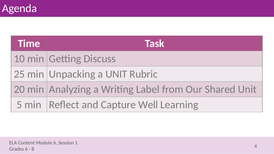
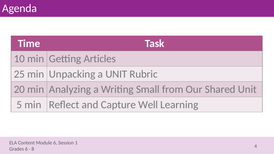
Discuss: Discuss -> Articles (100, 59)
Label: Label -> Small (148, 89)
